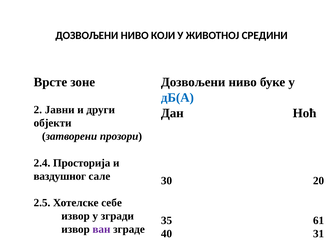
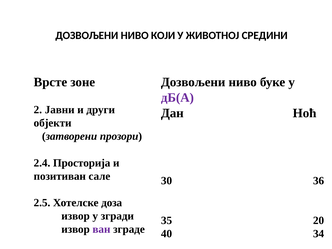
дБ(А colour: blue -> purple (177, 98)
ваздушног: ваздушног -> позитиван (60, 176)
20: 20 -> 36 (319, 181)
себе: себе -> доза (112, 203)
61: 61 -> 20 (319, 220)
31: 31 -> 34 (319, 234)
